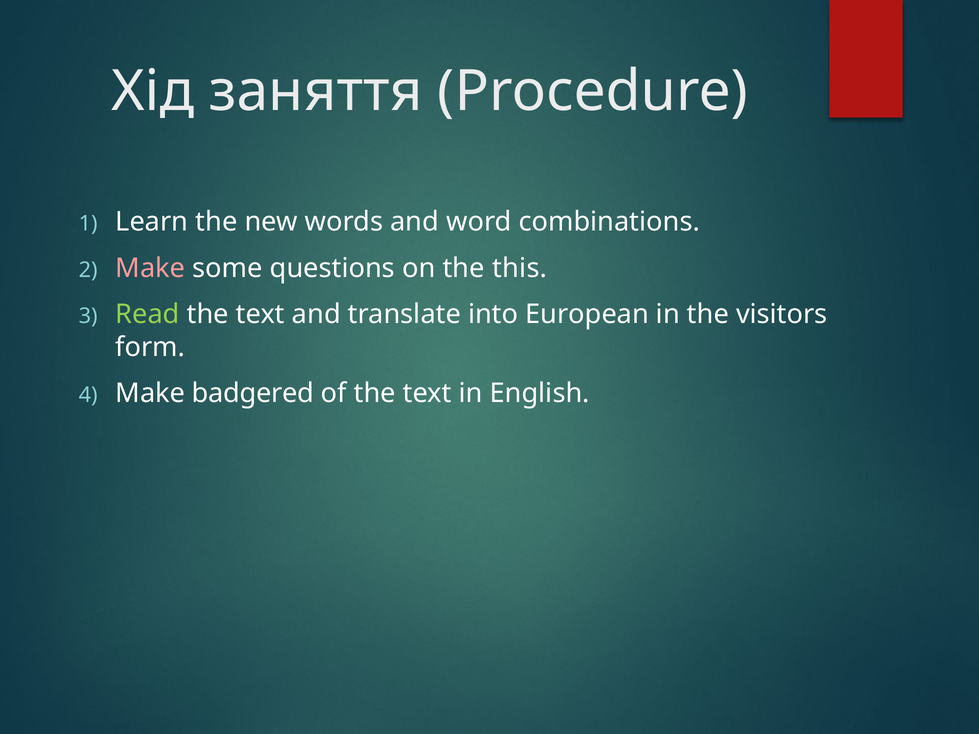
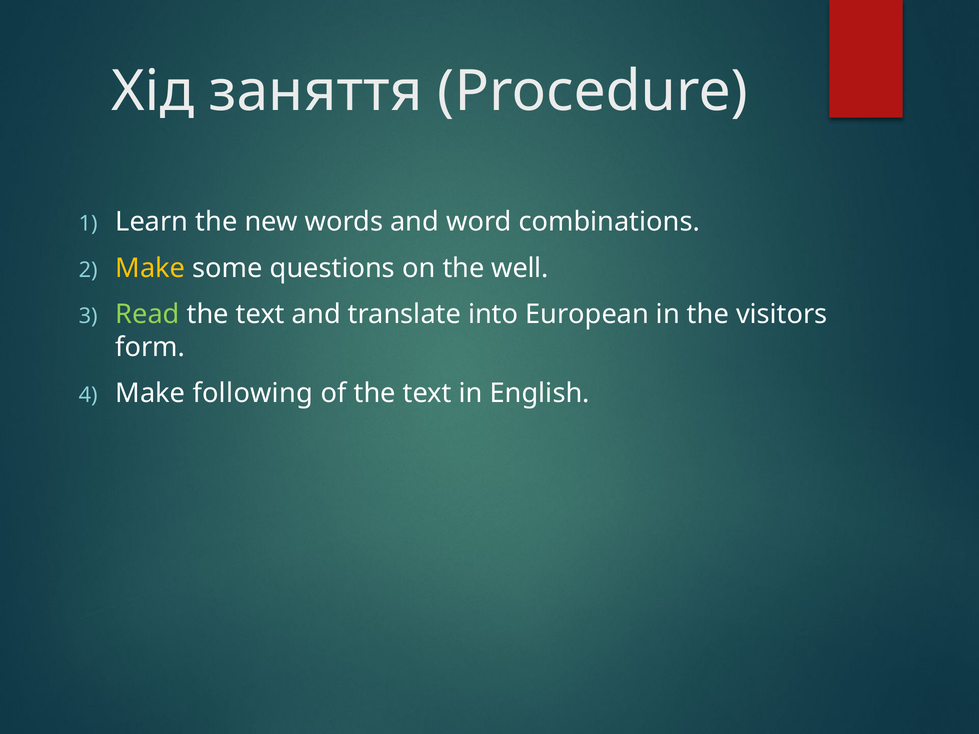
Make colour: pink -> yellow (150, 268)
this: this -> well (520, 268)
badgered: badgered -> following (253, 394)
